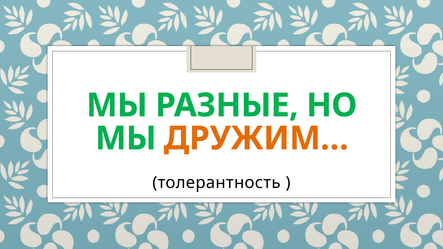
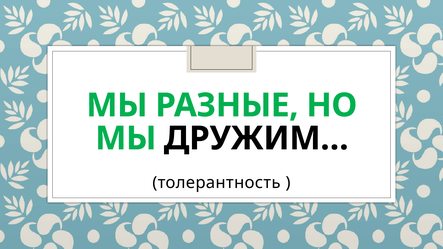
ДРУЖИМ… colour: orange -> black (256, 139)
